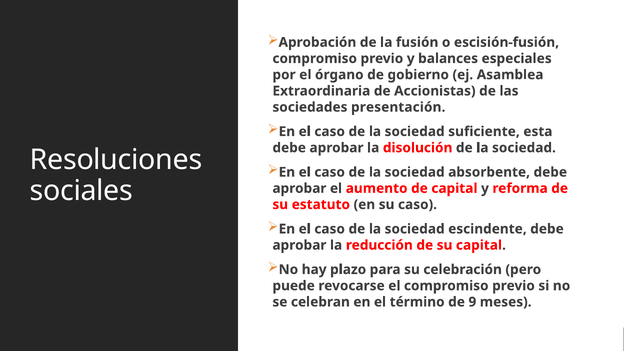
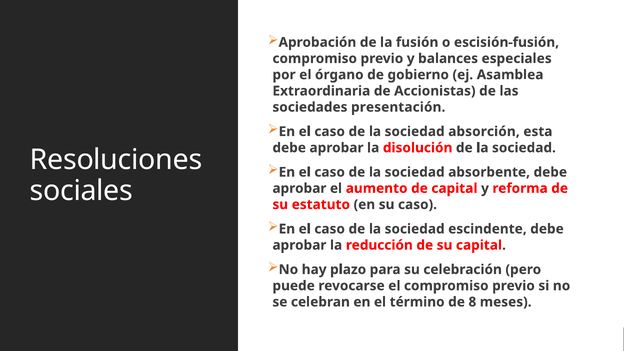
suficiente: suficiente -> absorción (484, 132)
9: 9 -> 8 (472, 302)
